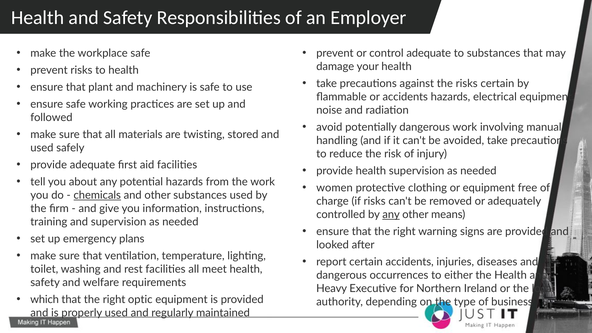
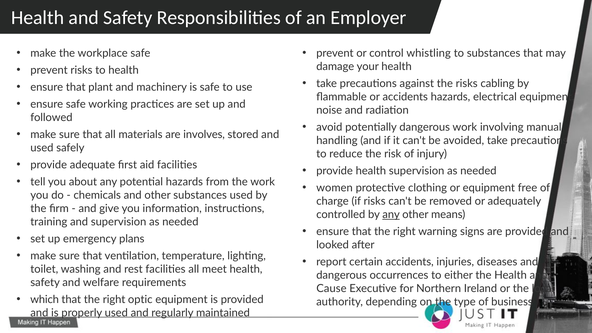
control adequate: adequate -> whistling (429, 53)
risks certain: certain -> cabling (497, 83)
twisting: twisting -> involves (204, 134)
chemicals underline: present -> none (97, 195)
Heavy: Heavy -> Cause (331, 288)
